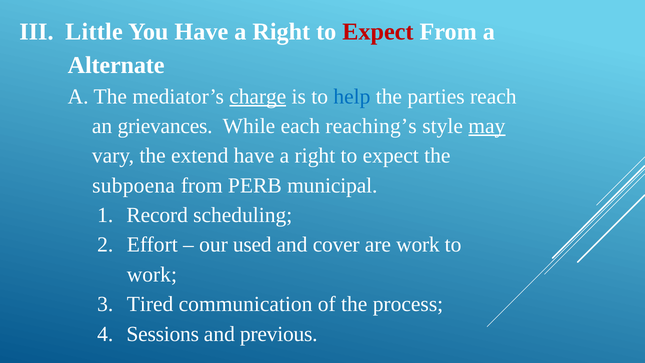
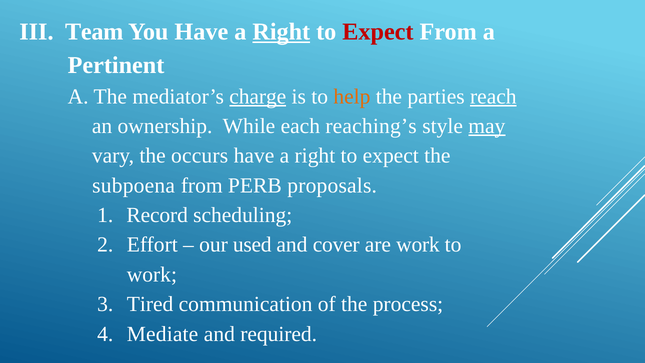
Little: Little -> Team (94, 32)
Right underline: none -> present (281, 32)
Alternate: Alternate -> Pertinent (116, 65)
help colour: blue -> orange (352, 96)
reach underline: none -> present (493, 96)
grievances: grievances -> ownership (165, 126)
extend: extend -> occurs (200, 156)
municipal: municipal -> proposals (332, 185)
Sessions: Sessions -> Mediate (163, 334)
previous: previous -> required (279, 334)
